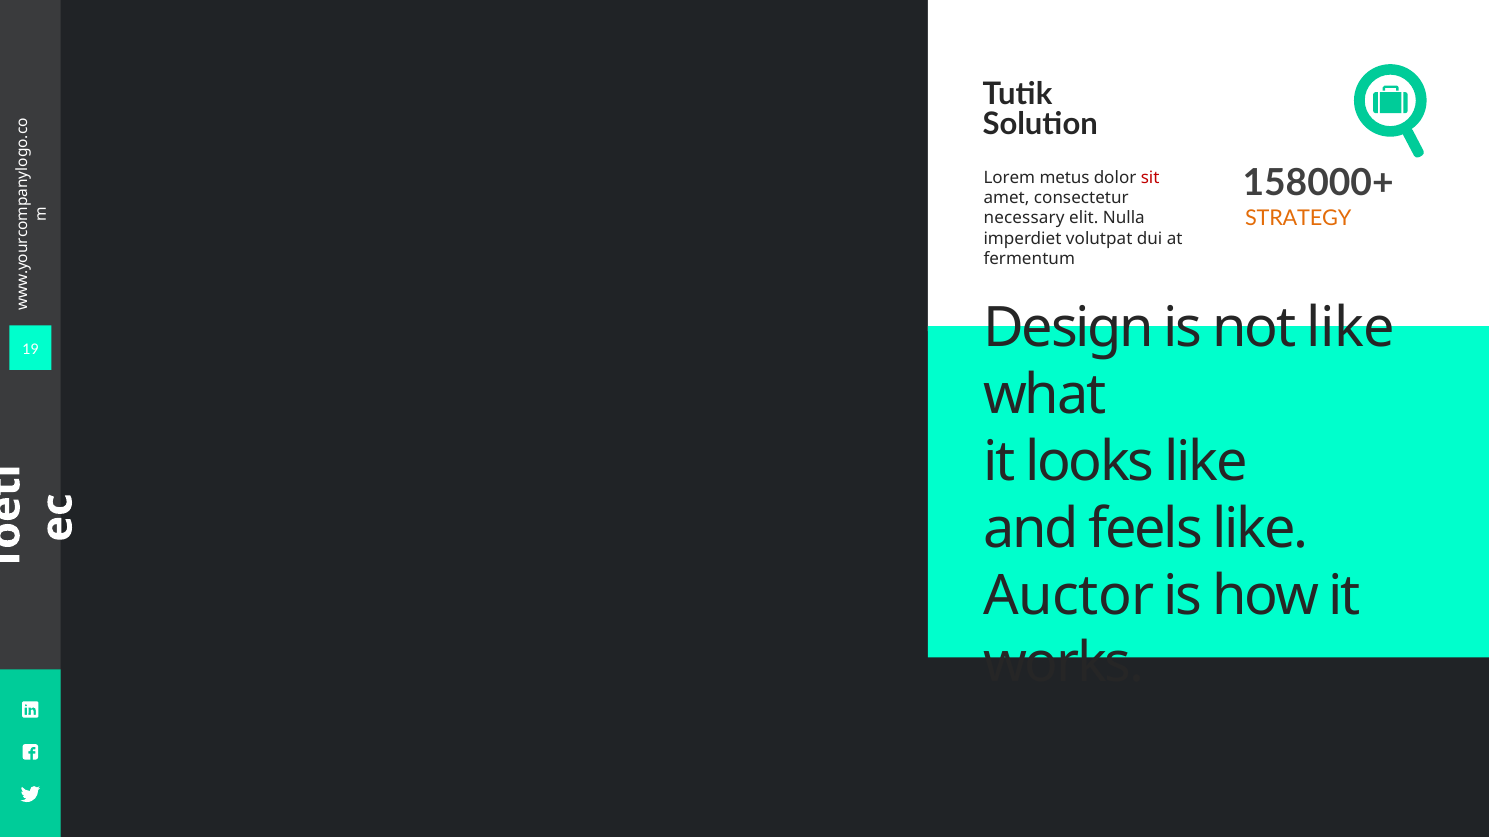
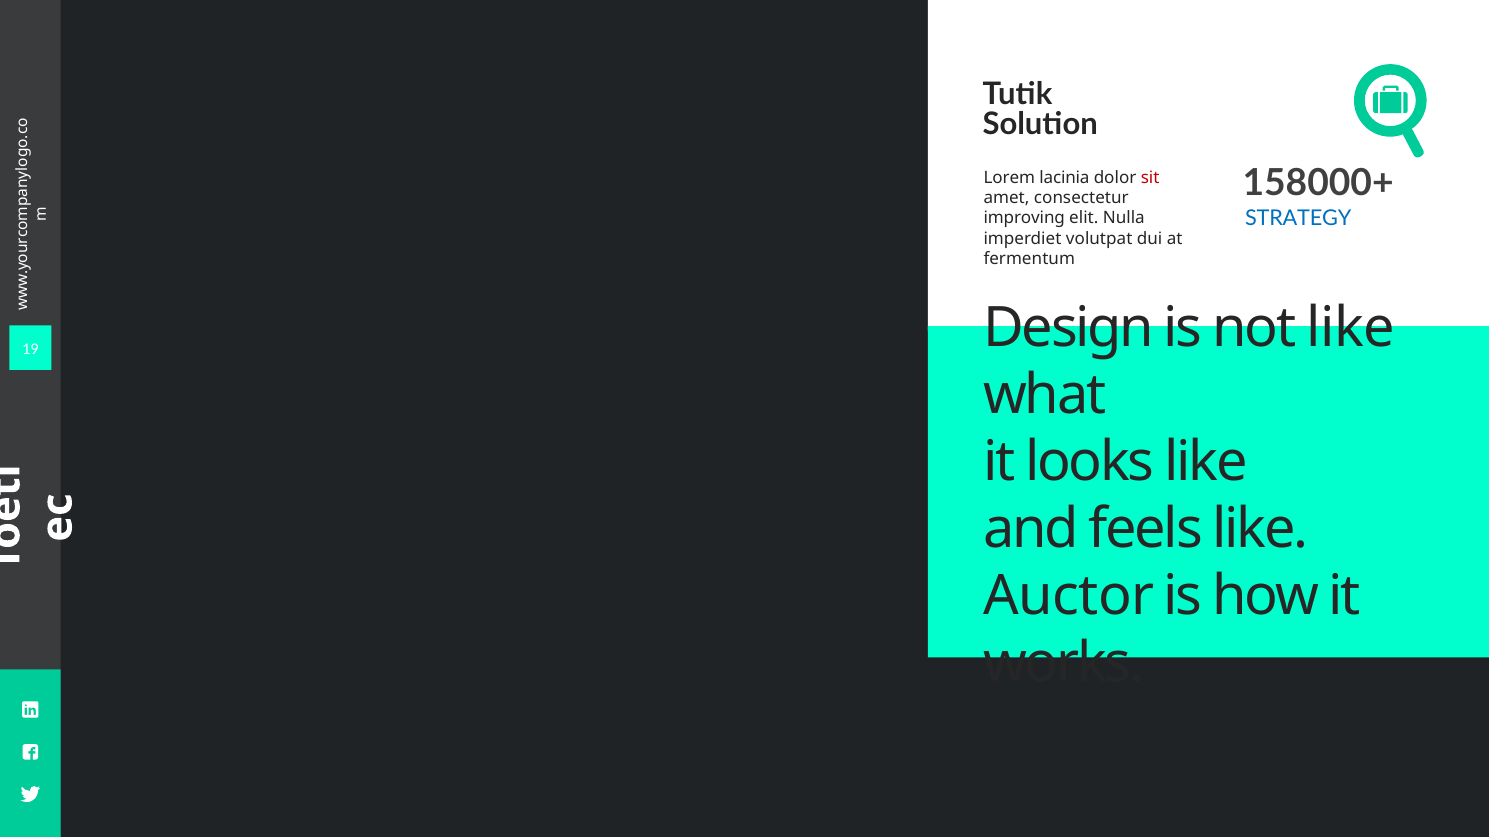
metus: metus -> lacinia (1064, 178)
STRATEGY colour: orange -> blue (1298, 218)
necessary: necessary -> improving (1024, 219)
